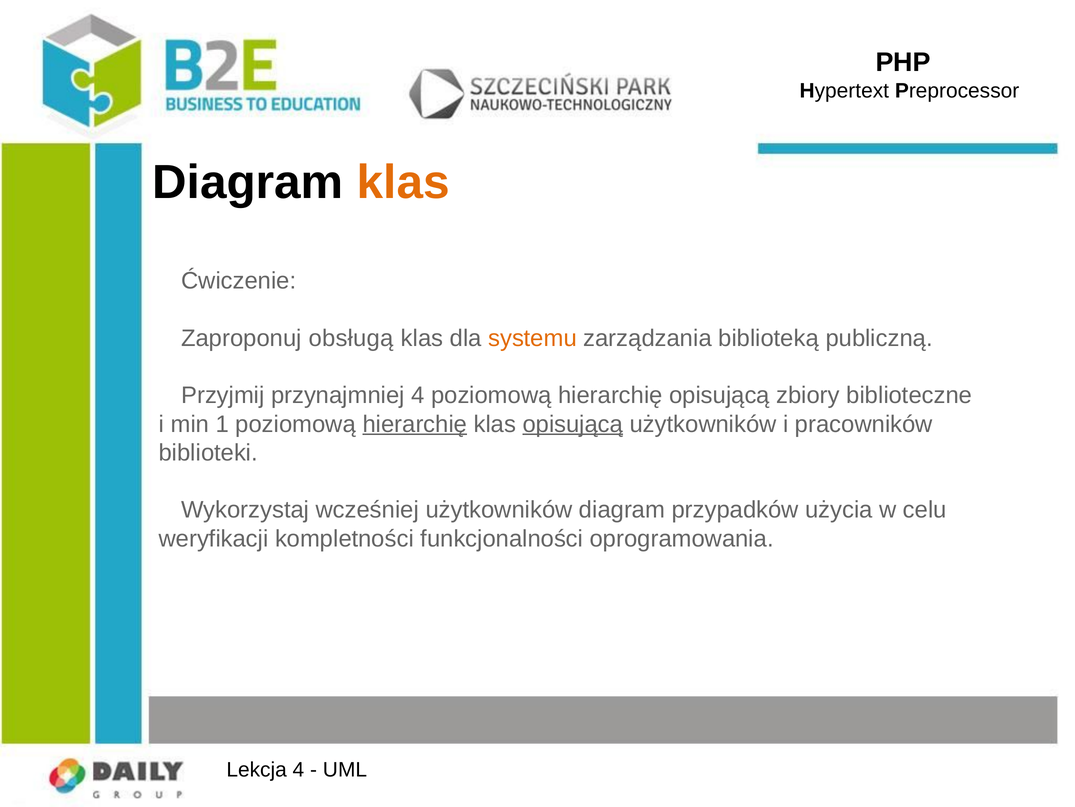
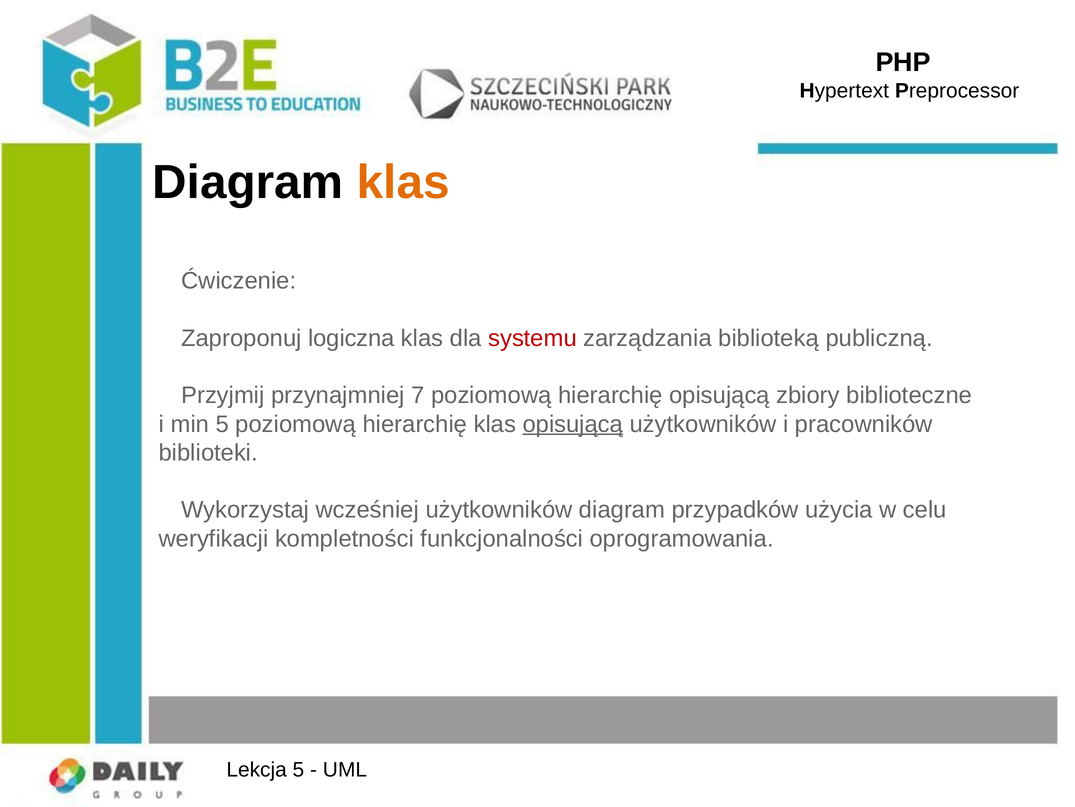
obsługą: obsługą -> logiczna (351, 338)
systemu colour: orange -> red (533, 338)
przynajmniej 4: 4 -> 7 (418, 395)
min 1: 1 -> 5 (222, 424)
hierarchię underline: present -> none (415, 424)
Lekcja 4: 4 -> 5 (298, 769)
